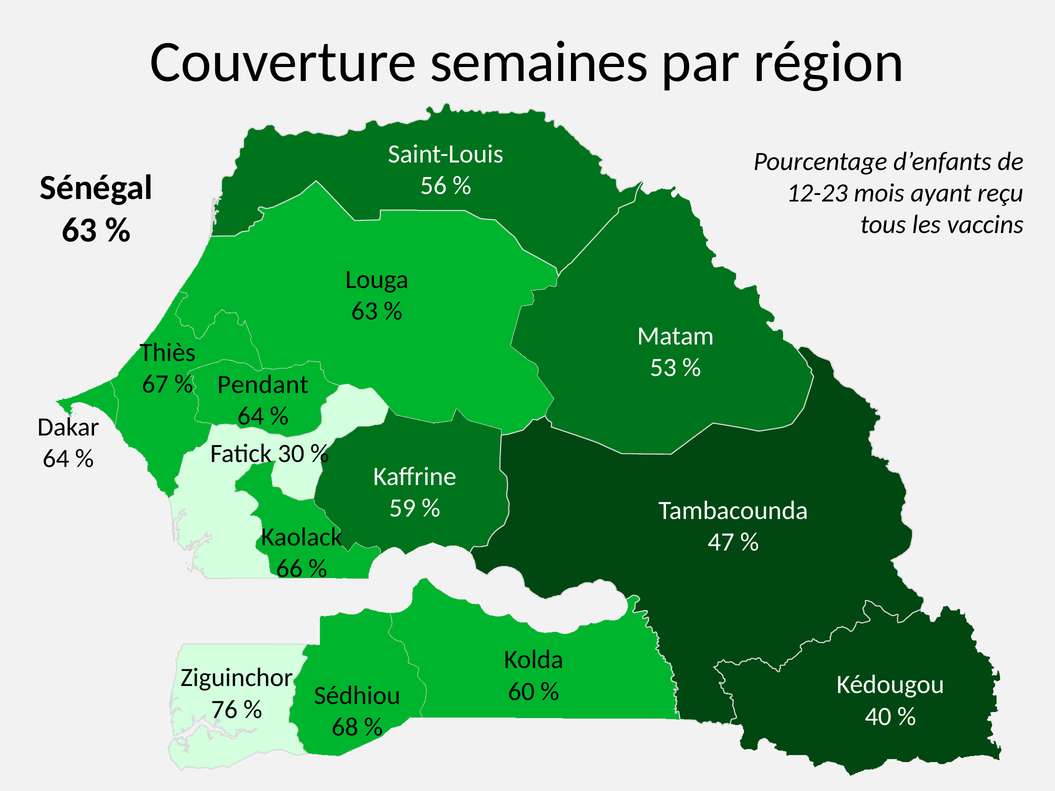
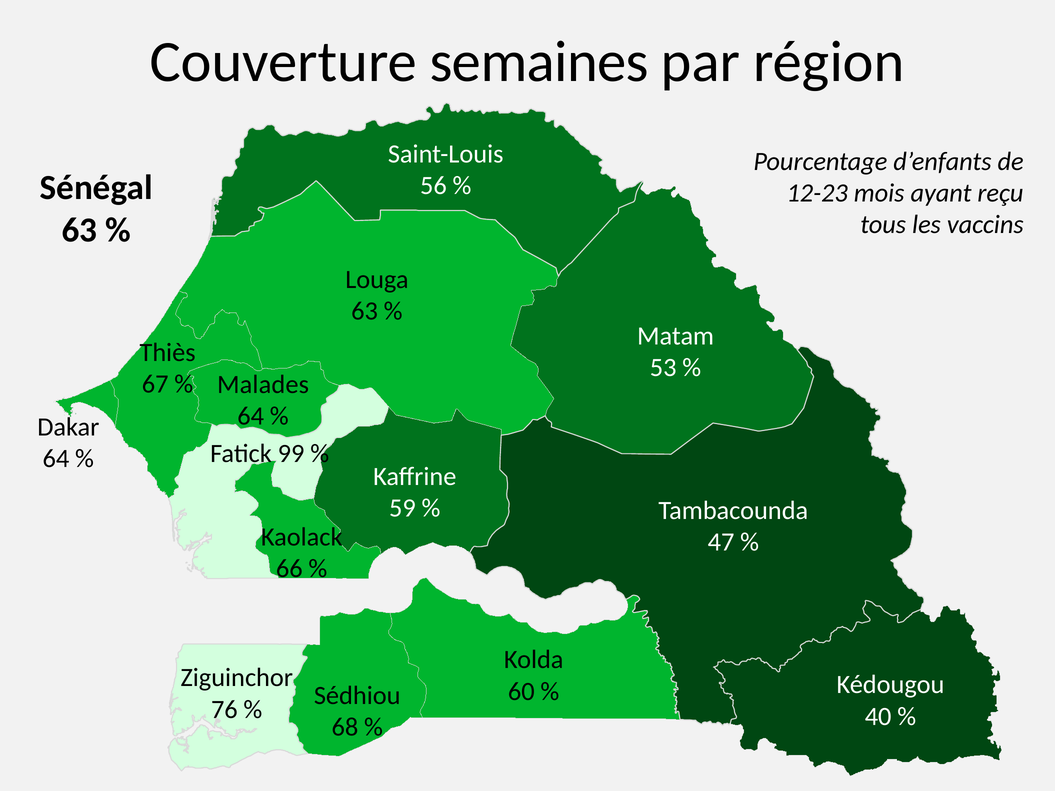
Pendant: Pendant -> Malades (263, 385)
30: 30 -> 99 (291, 454)
